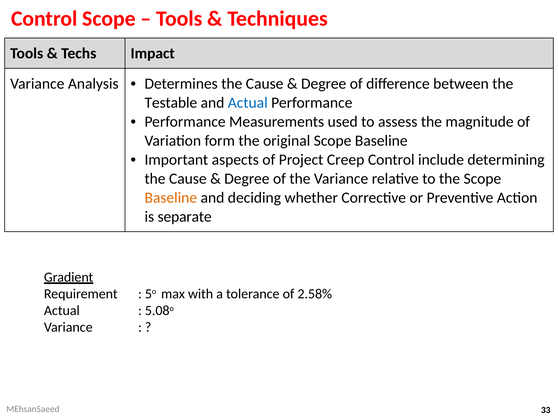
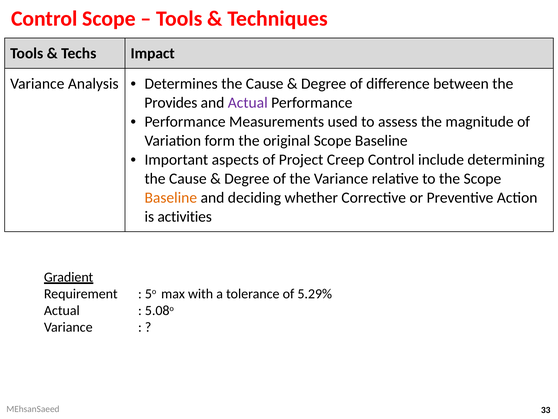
Testable: Testable -> Provides (171, 102)
Actual colour: blue -> purple (248, 102)
separate: separate -> activities (185, 216)
2.58%: 2.58% -> 5.29% (315, 294)
